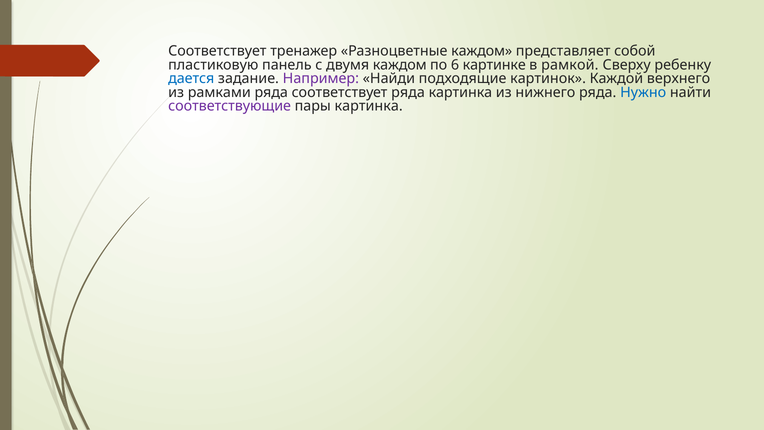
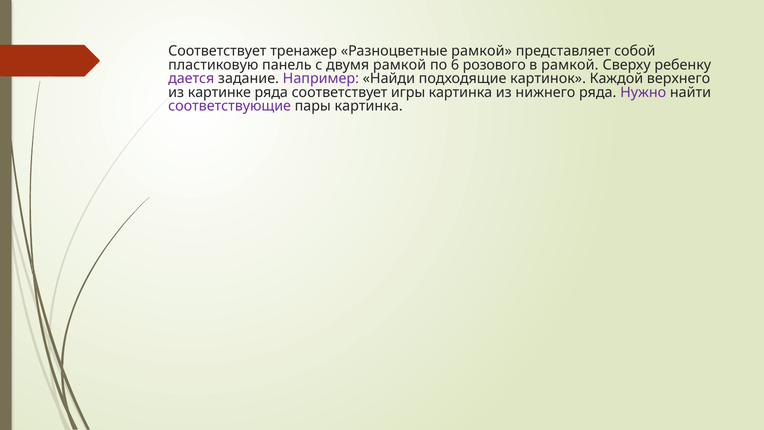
Разноцветные каждом: каждом -> рамкой (482, 51)
двумя каждом: каждом -> рамкой (400, 65)
картинке: картинке -> розового (494, 65)
дается colour: blue -> purple (191, 79)
рамками: рамками -> картинке (219, 92)
соответствует ряда: ряда -> игры (408, 92)
Нужно colour: blue -> purple (643, 92)
